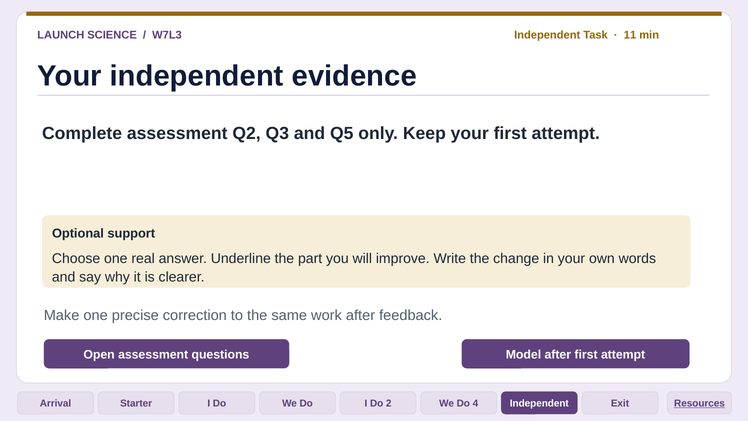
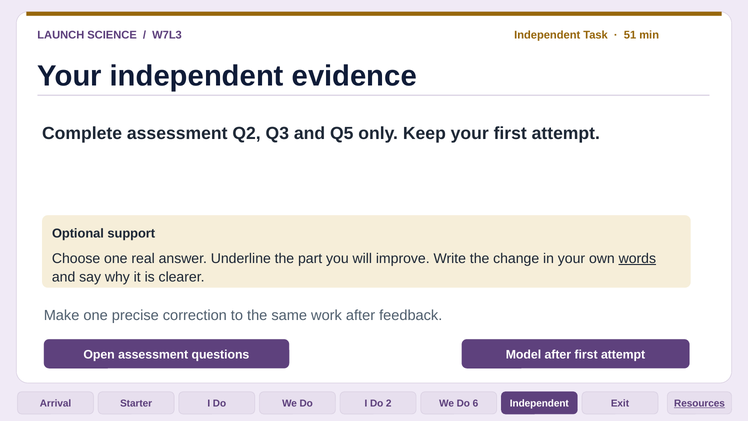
11: 11 -> 51 (630, 35)
words underline: none -> present (637, 258)
4: 4 -> 6 (475, 403)
